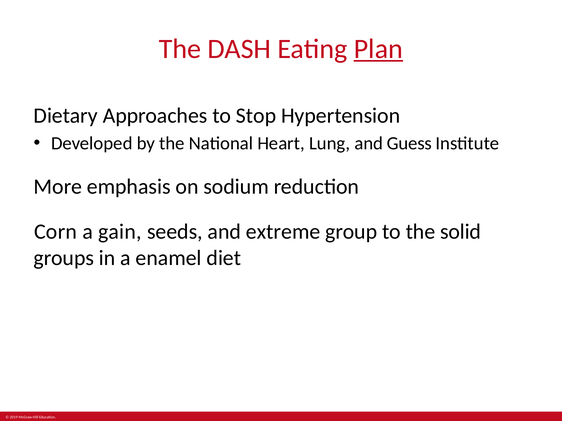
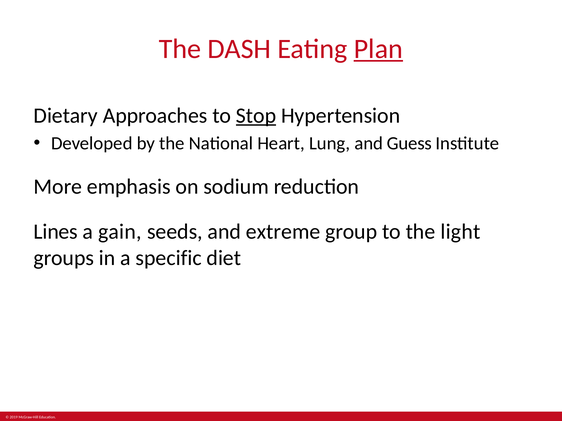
Stop underline: none -> present (256, 116)
Corn: Corn -> Lines (56, 232)
solid: solid -> light (460, 232)
enamel: enamel -> specific (169, 258)
